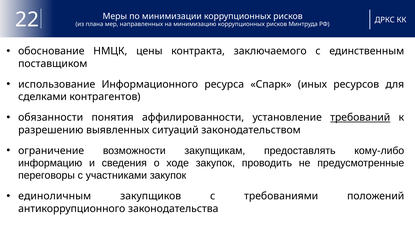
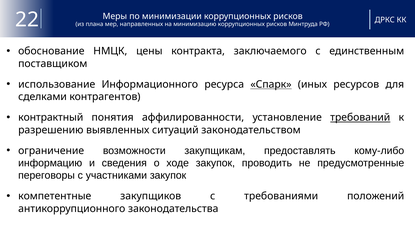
Спарк underline: none -> present (271, 85)
обязанности: обязанности -> контрактный (51, 118)
единоличным: единоличным -> компетентные (55, 197)
